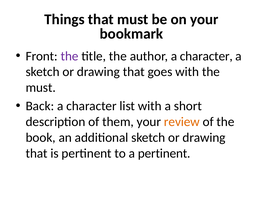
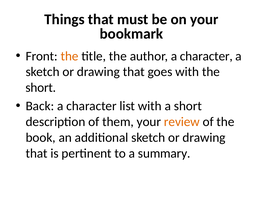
the colour: purple -> orange (70, 56)
must: must -> short (41, 88)
a pertinent: pertinent -> summary (164, 153)
